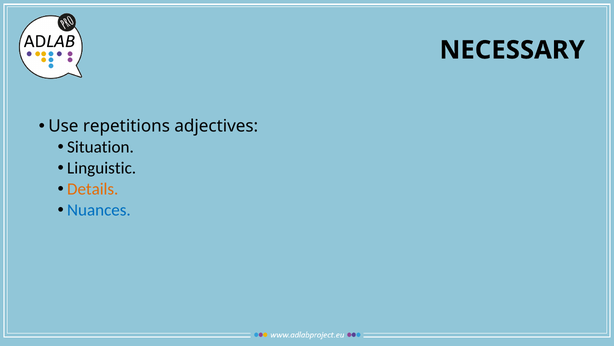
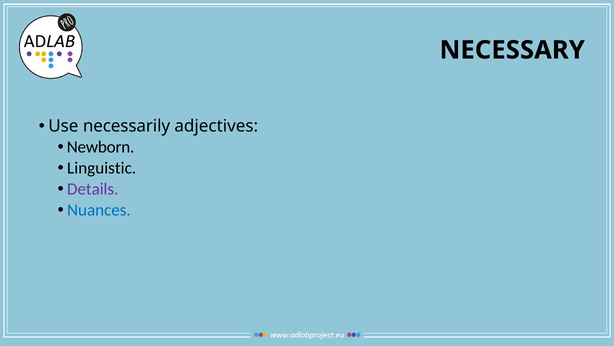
repetitions: repetitions -> necessarily (126, 126)
Situation: Situation -> Newborn (101, 147)
Details colour: orange -> purple (93, 189)
